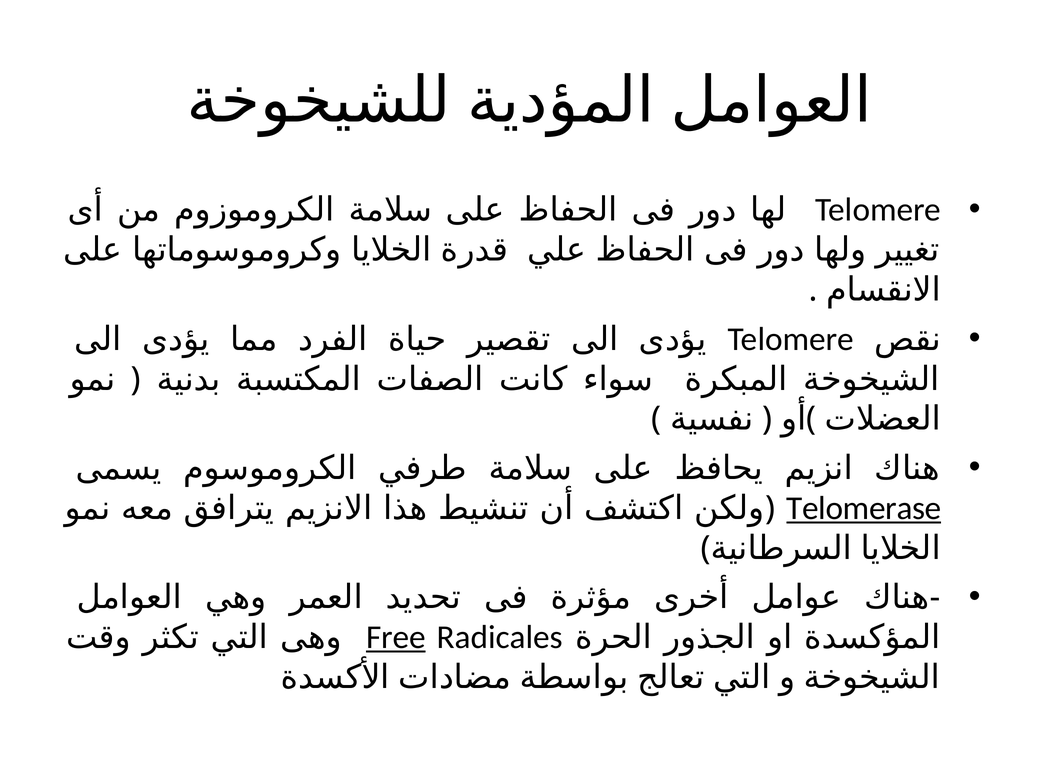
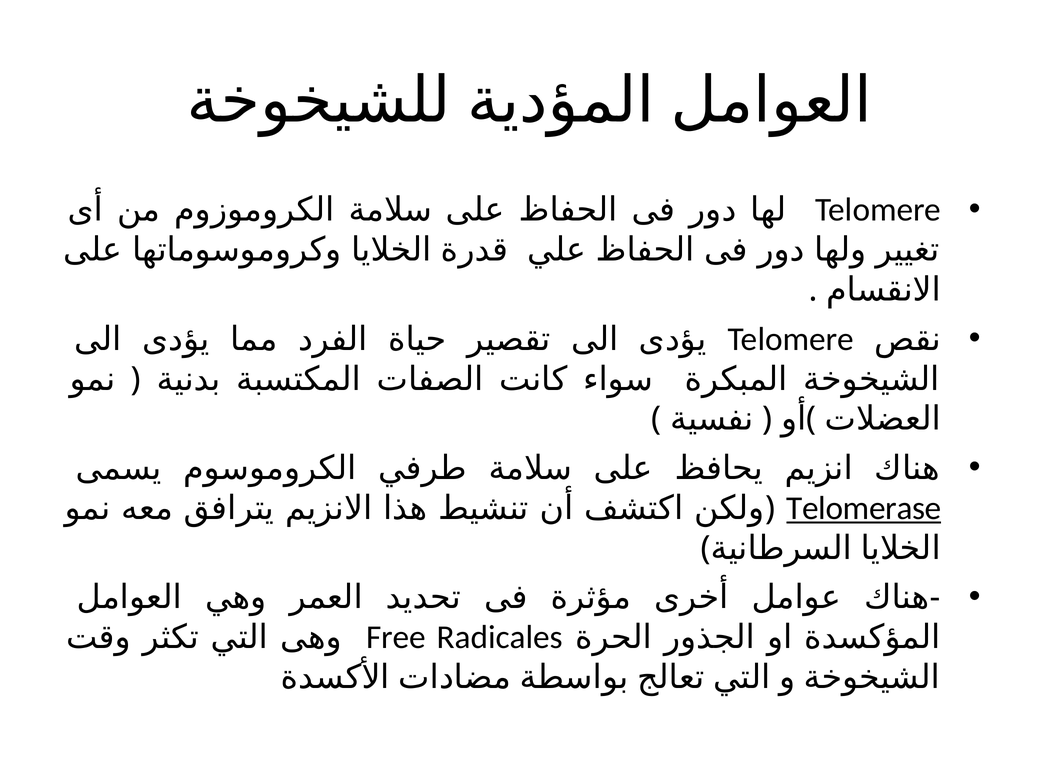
Free underline: present -> none (396, 637)
